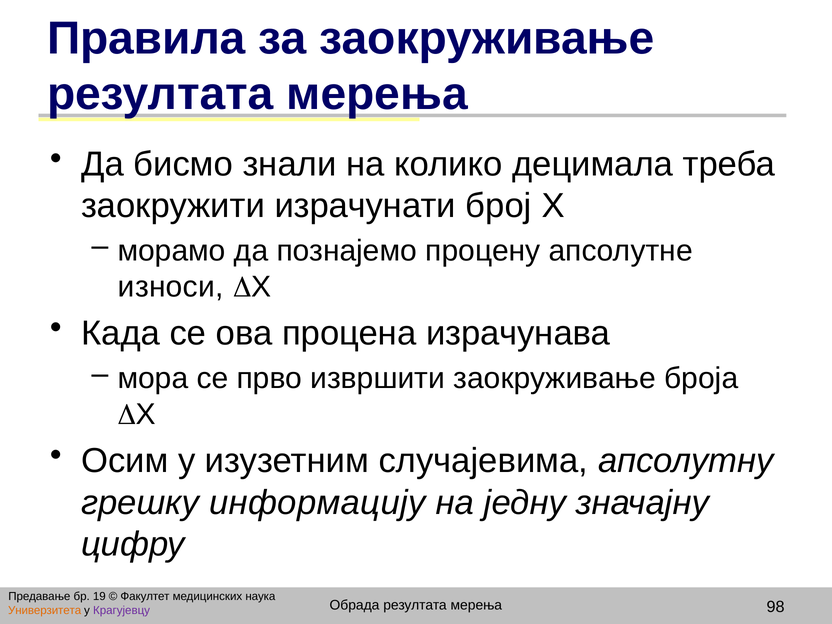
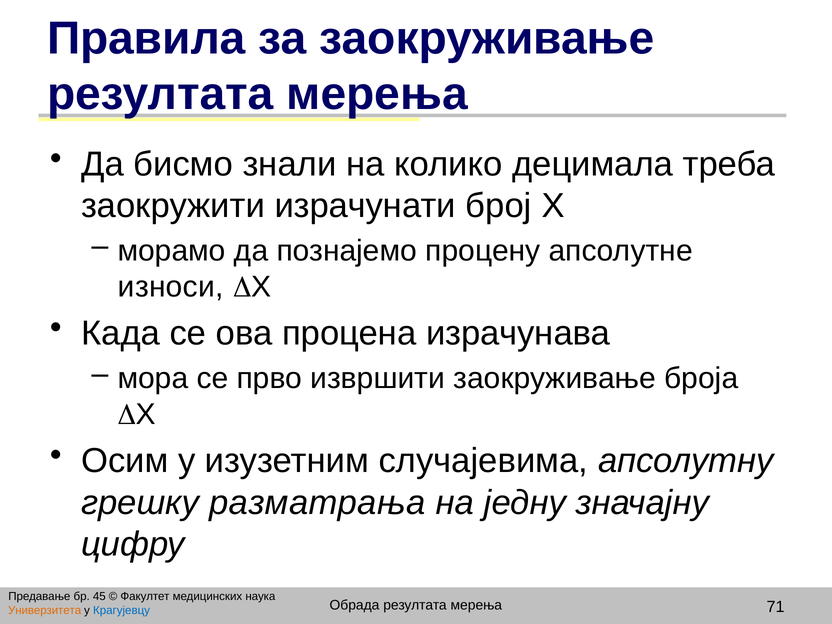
информацију: информацију -> разматрања (317, 503)
19: 19 -> 45 (99, 596)
98: 98 -> 71 (776, 607)
Крагујевцу colour: purple -> blue (122, 610)
